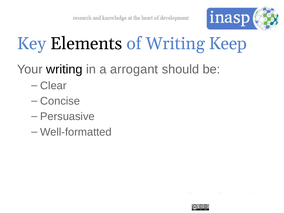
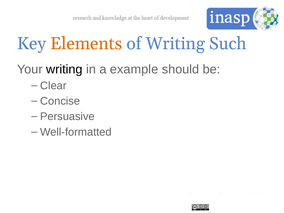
Elements colour: black -> orange (86, 44)
Keep: Keep -> Such (228, 44)
arrogant: arrogant -> example (134, 69)
